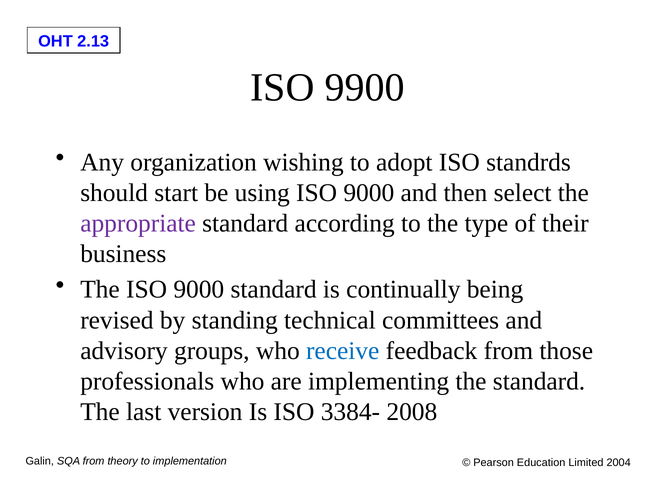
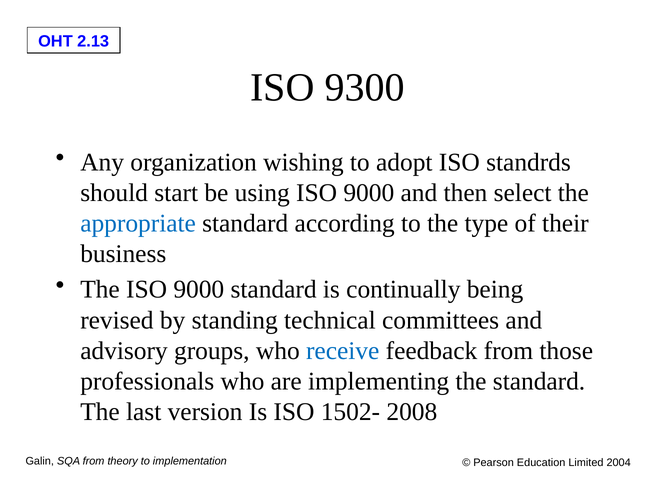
9900: 9900 -> 9300 (365, 87)
appropriate colour: purple -> blue (138, 223)
3384-: 3384- -> 1502- (350, 412)
